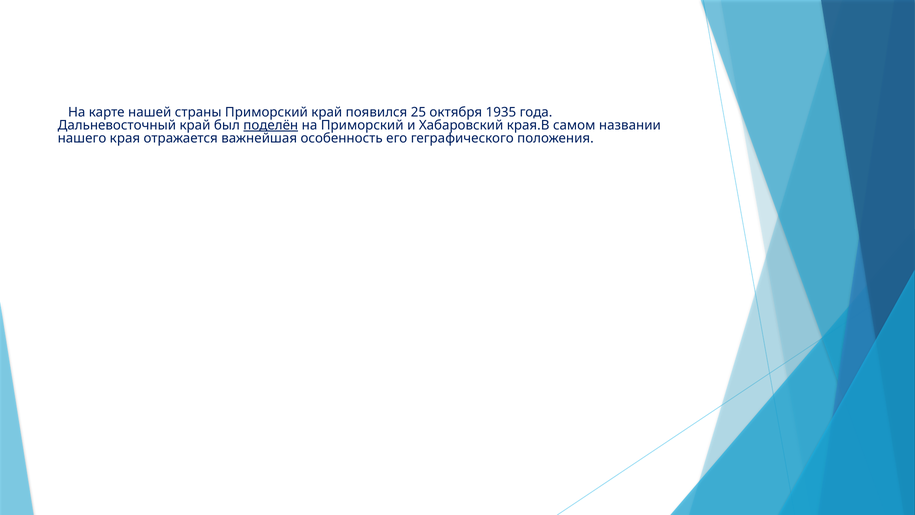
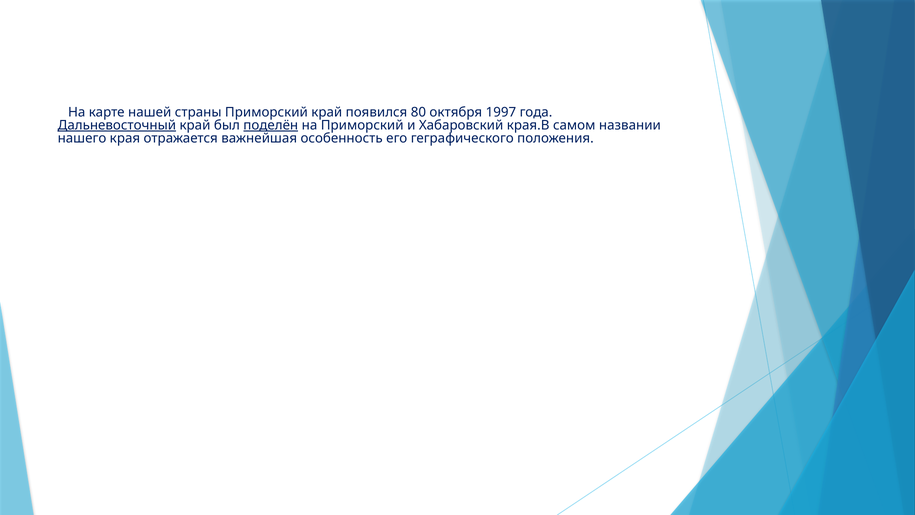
25: 25 -> 80 (418, 112)
1935: 1935 -> 1997 (501, 112)
Дальневосточный underline: none -> present (117, 125)
